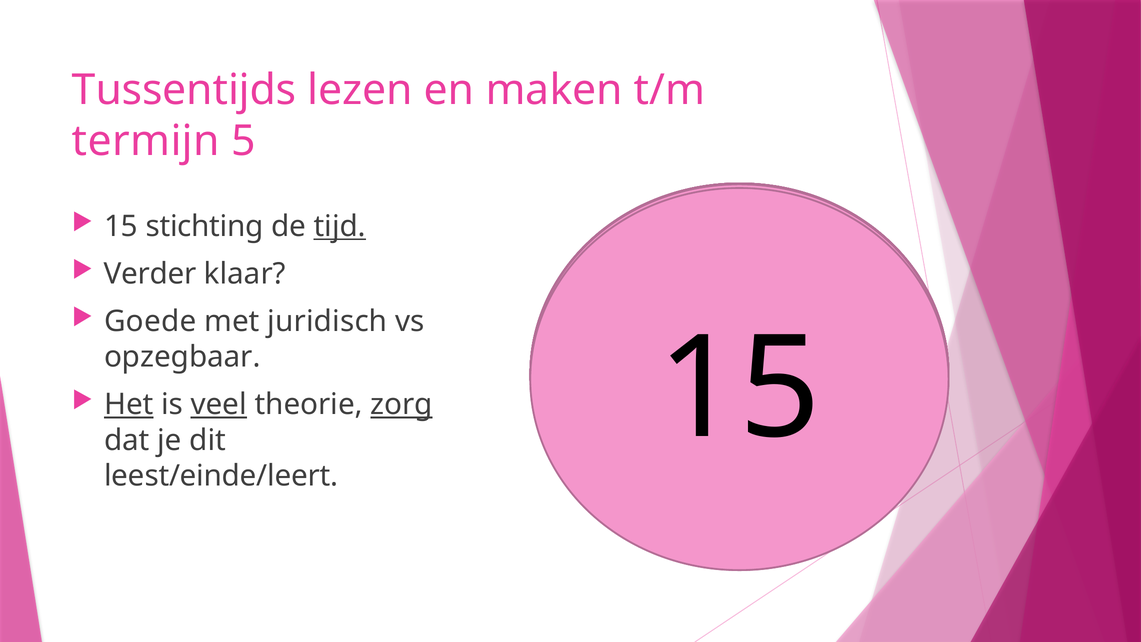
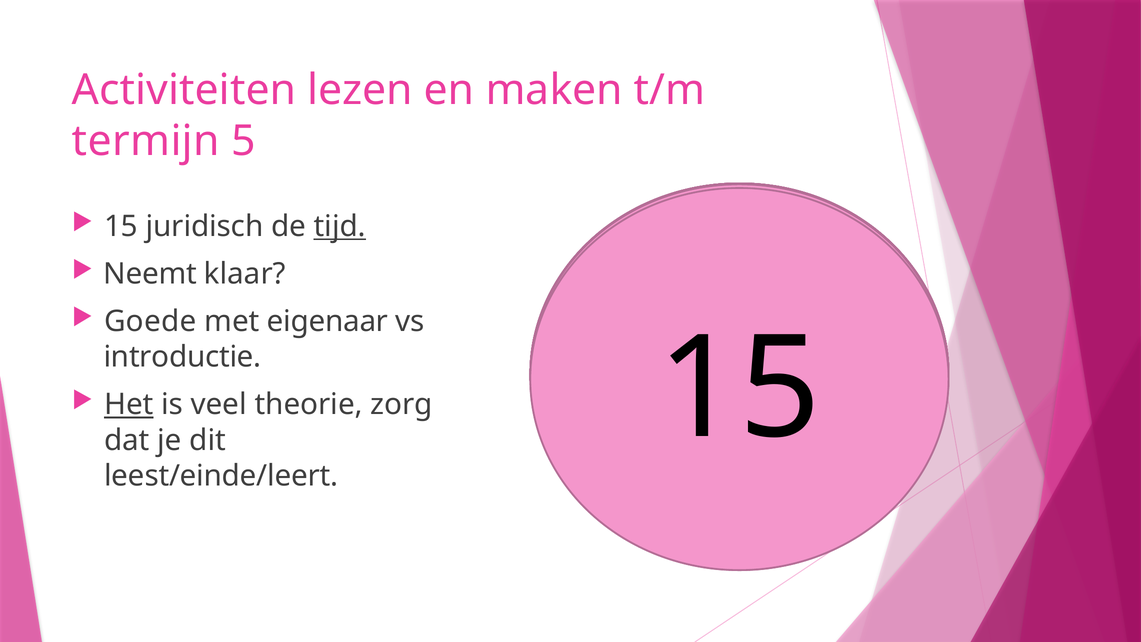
Tussentijds: Tussentijds -> Activiteiten (184, 90)
stichting: stichting -> juridisch (205, 226)
Verder: Verder -> Neemt (150, 274)
juridisch: juridisch -> eigenaar (328, 321)
opzegbaar: opzegbaar -> introductie (182, 357)
veel underline: present -> none (219, 404)
zorg underline: present -> none (402, 404)
